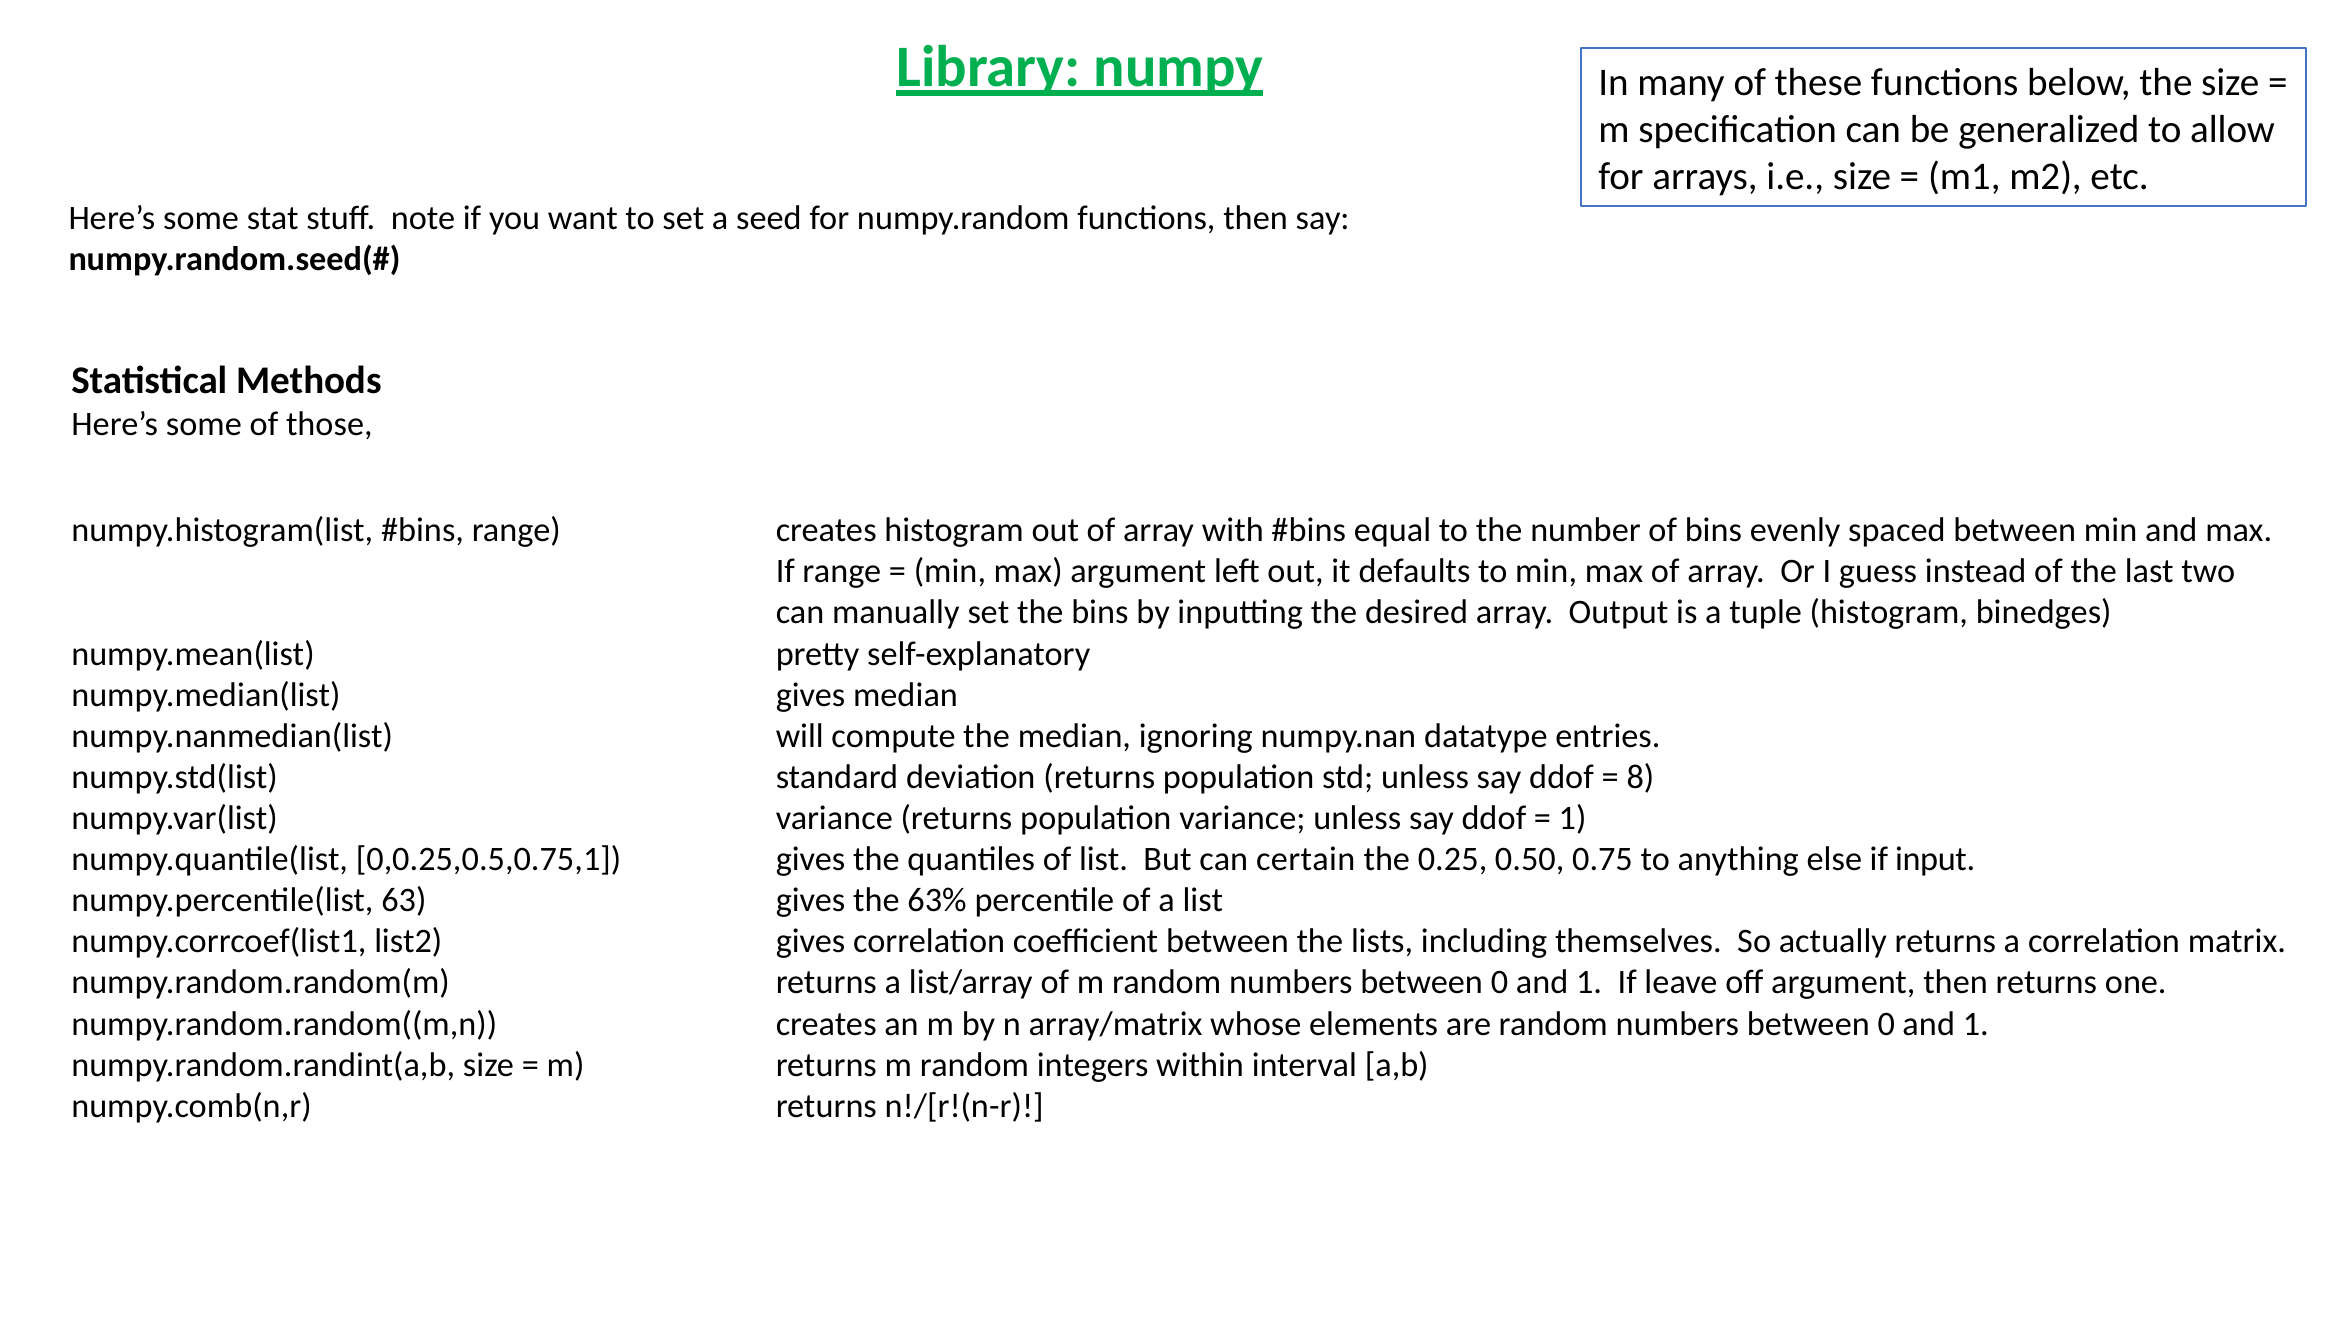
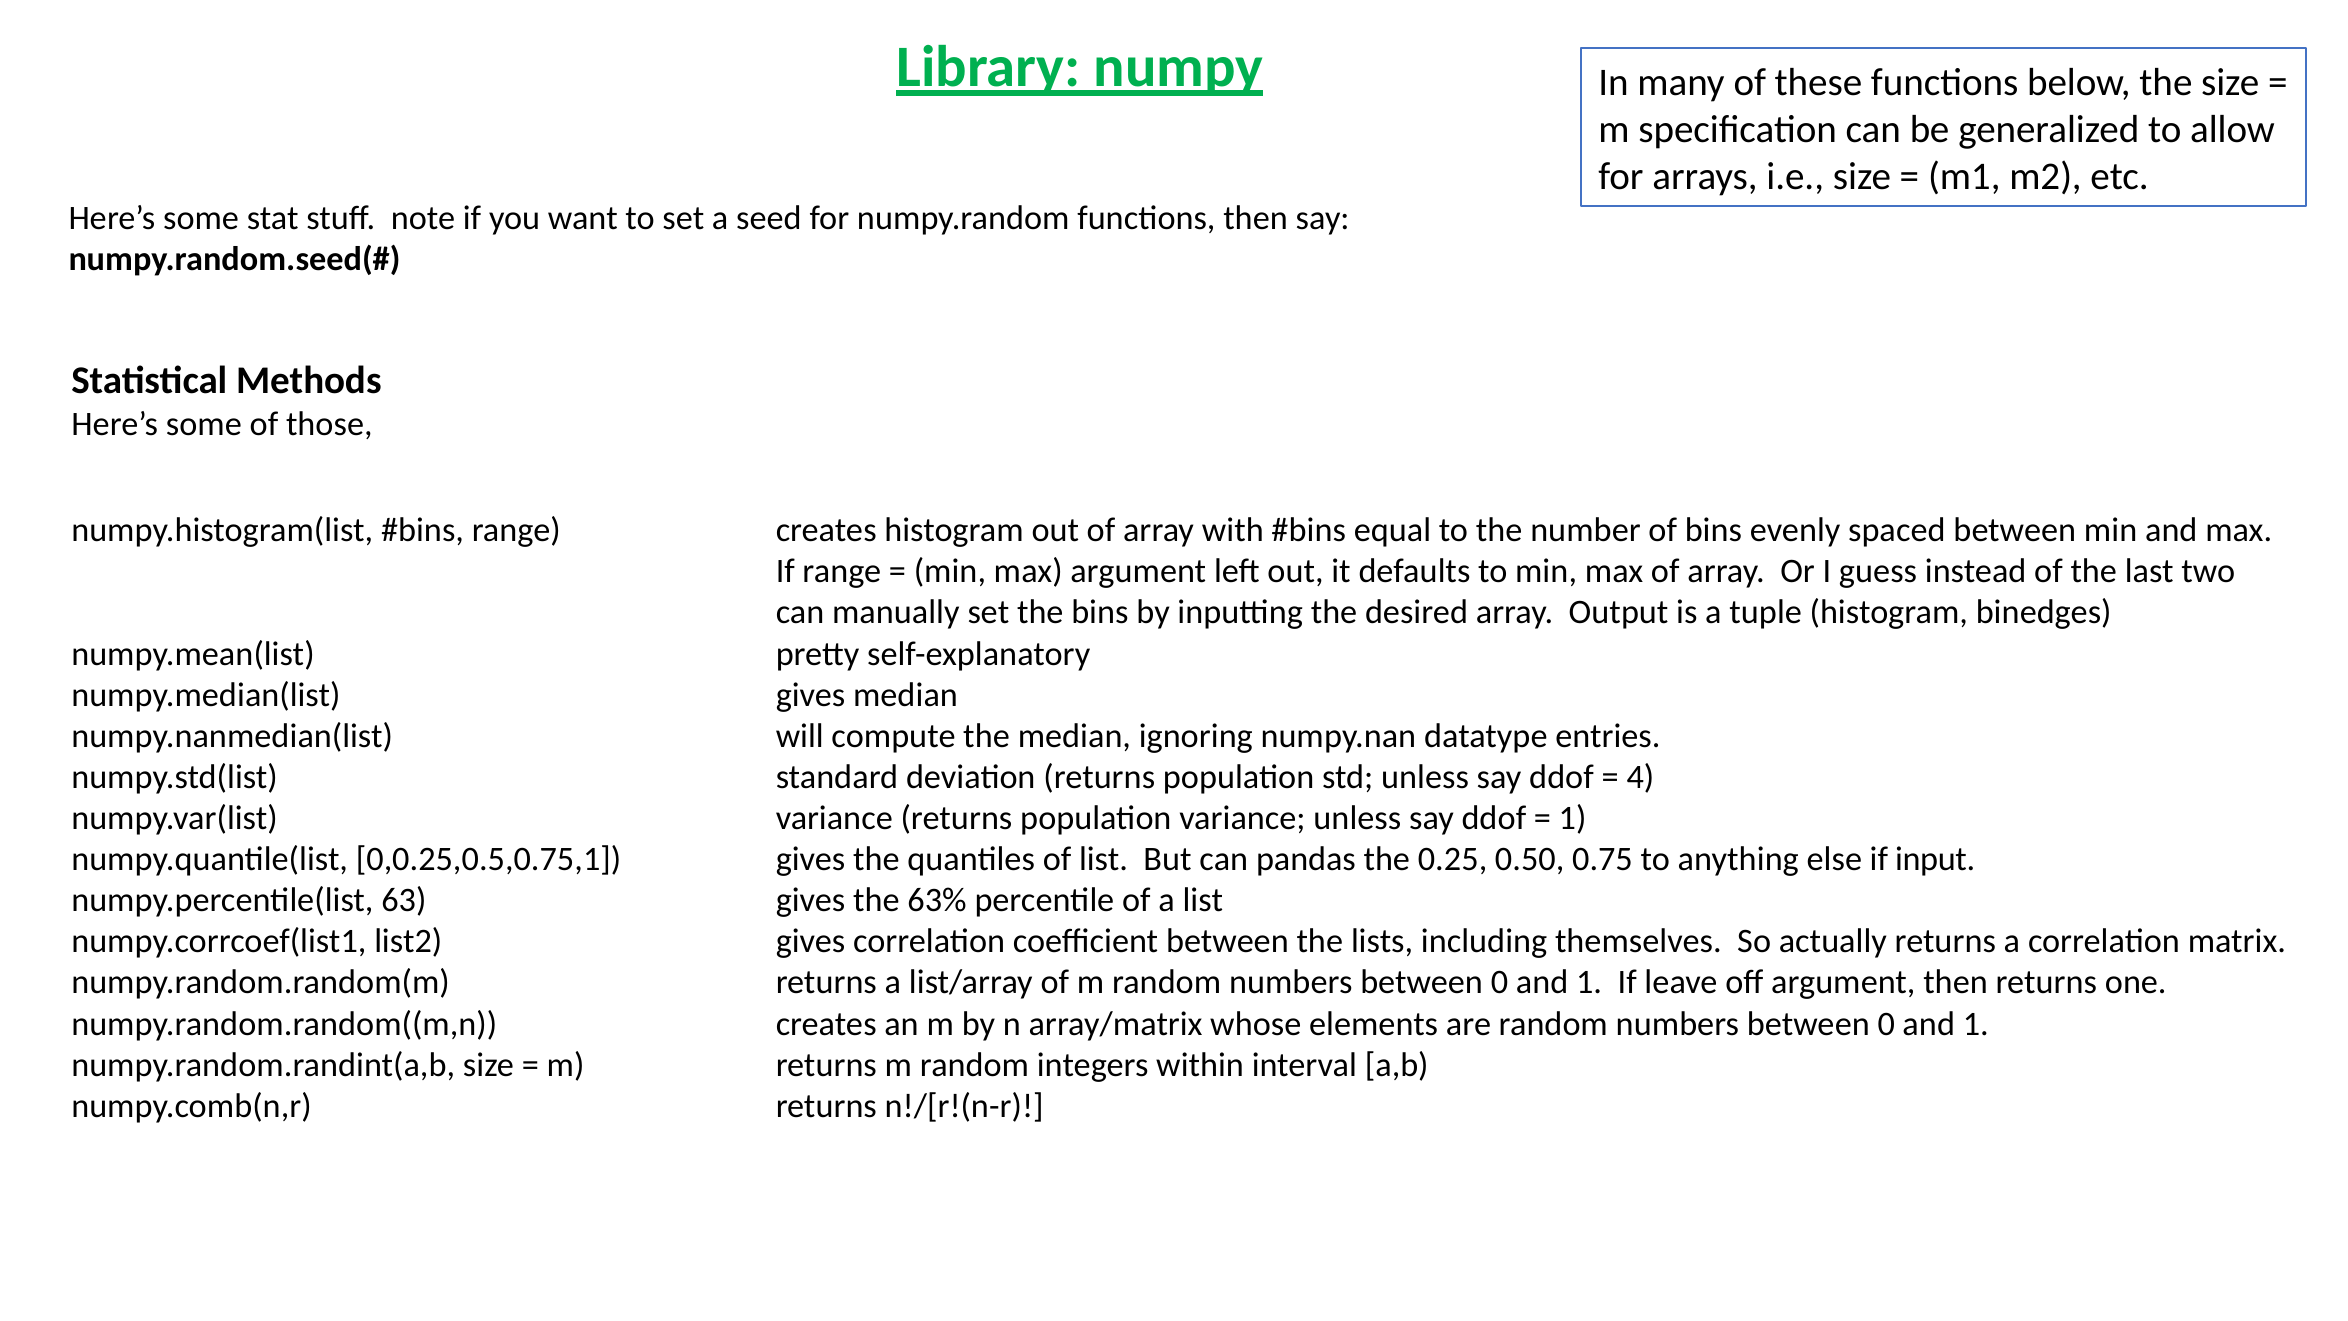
8: 8 -> 4 (1640, 777)
certain: certain -> pandas (1306, 859)
